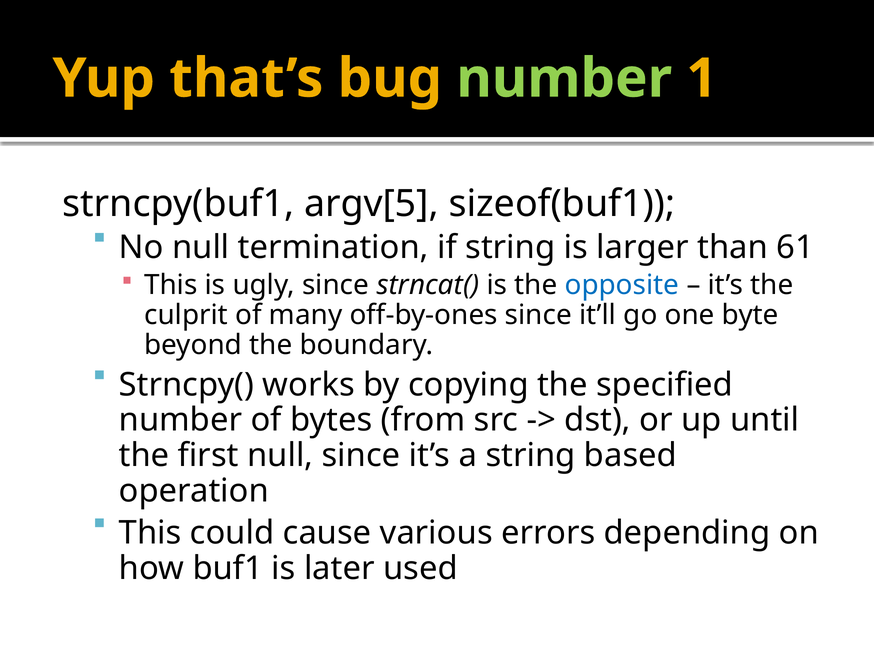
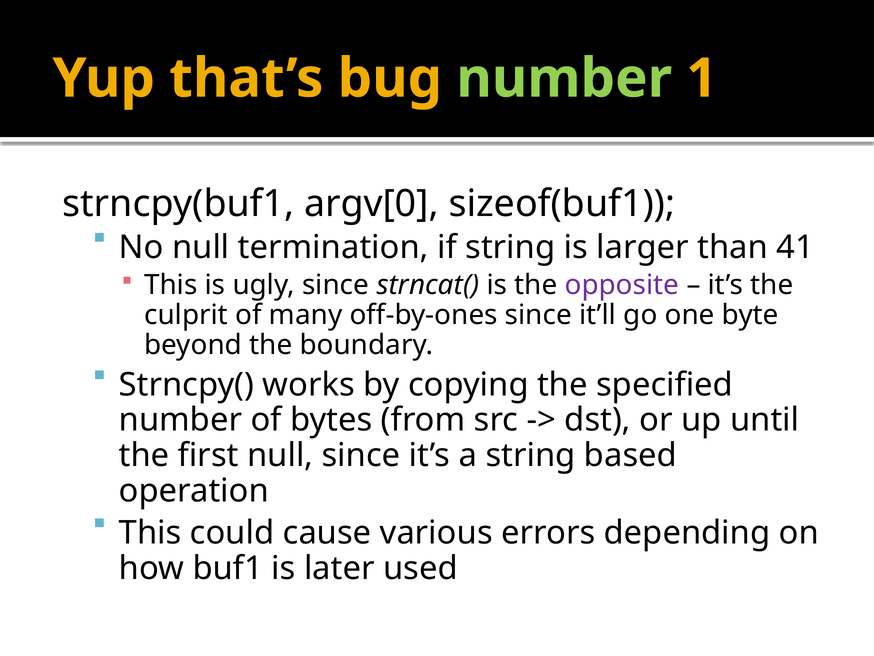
argv[5: argv[5 -> argv[0 (371, 204)
61: 61 -> 41 (795, 247)
opposite colour: blue -> purple (622, 285)
